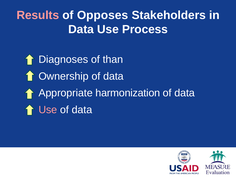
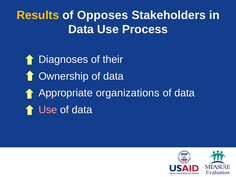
Results colour: pink -> yellow (38, 15)
than: than -> their (113, 59)
harmonization: harmonization -> organizations (128, 93)
